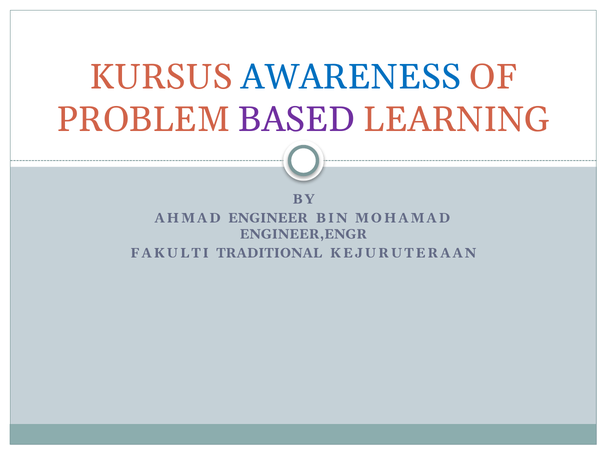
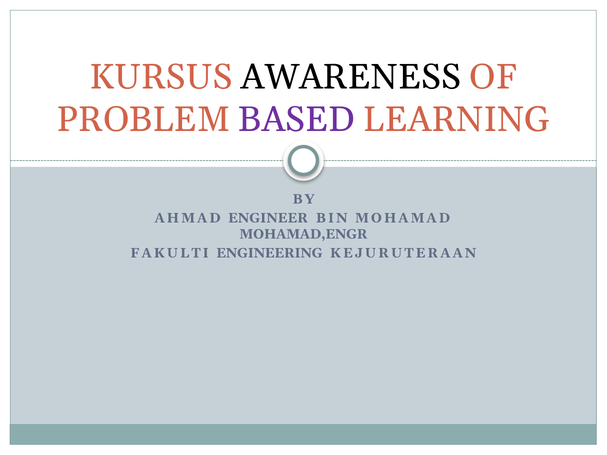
AWARENESS colour: blue -> black (351, 77)
ENGINEER,ENGR: ENGINEER,ENGR -> MOHAMAD,ENGR (303, 234)
TRADITIONAL: TRADITIONAL -> ENGINEERING (269, 253)
